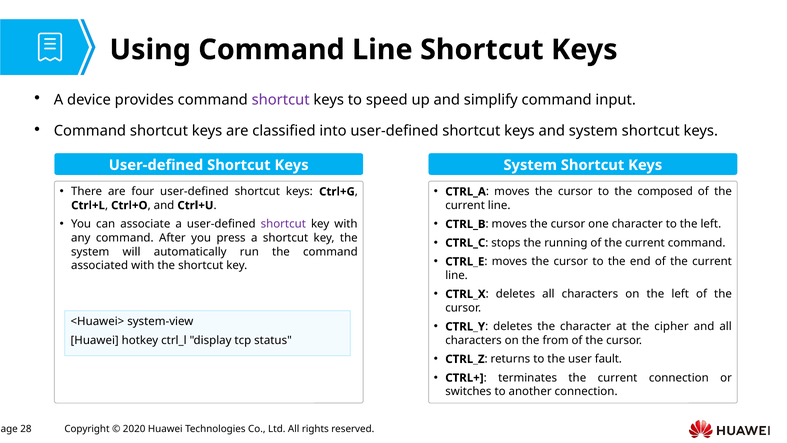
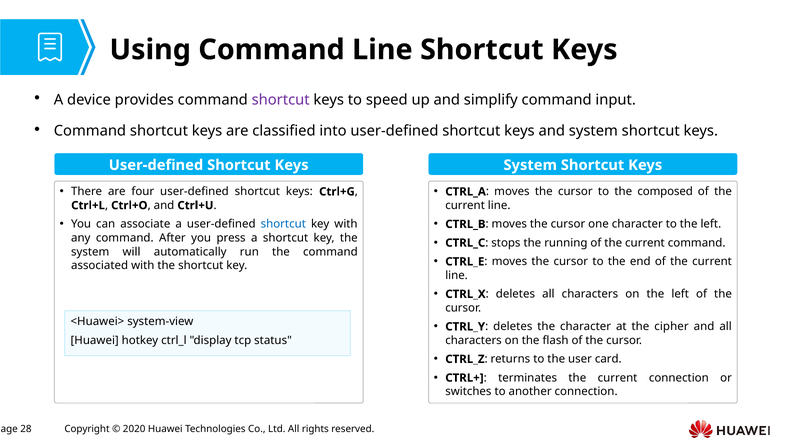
shortcut colour: purple -> blue (283, 224)
from: from -> flash (556, 340)
fault: fault -> card (608, 359)
